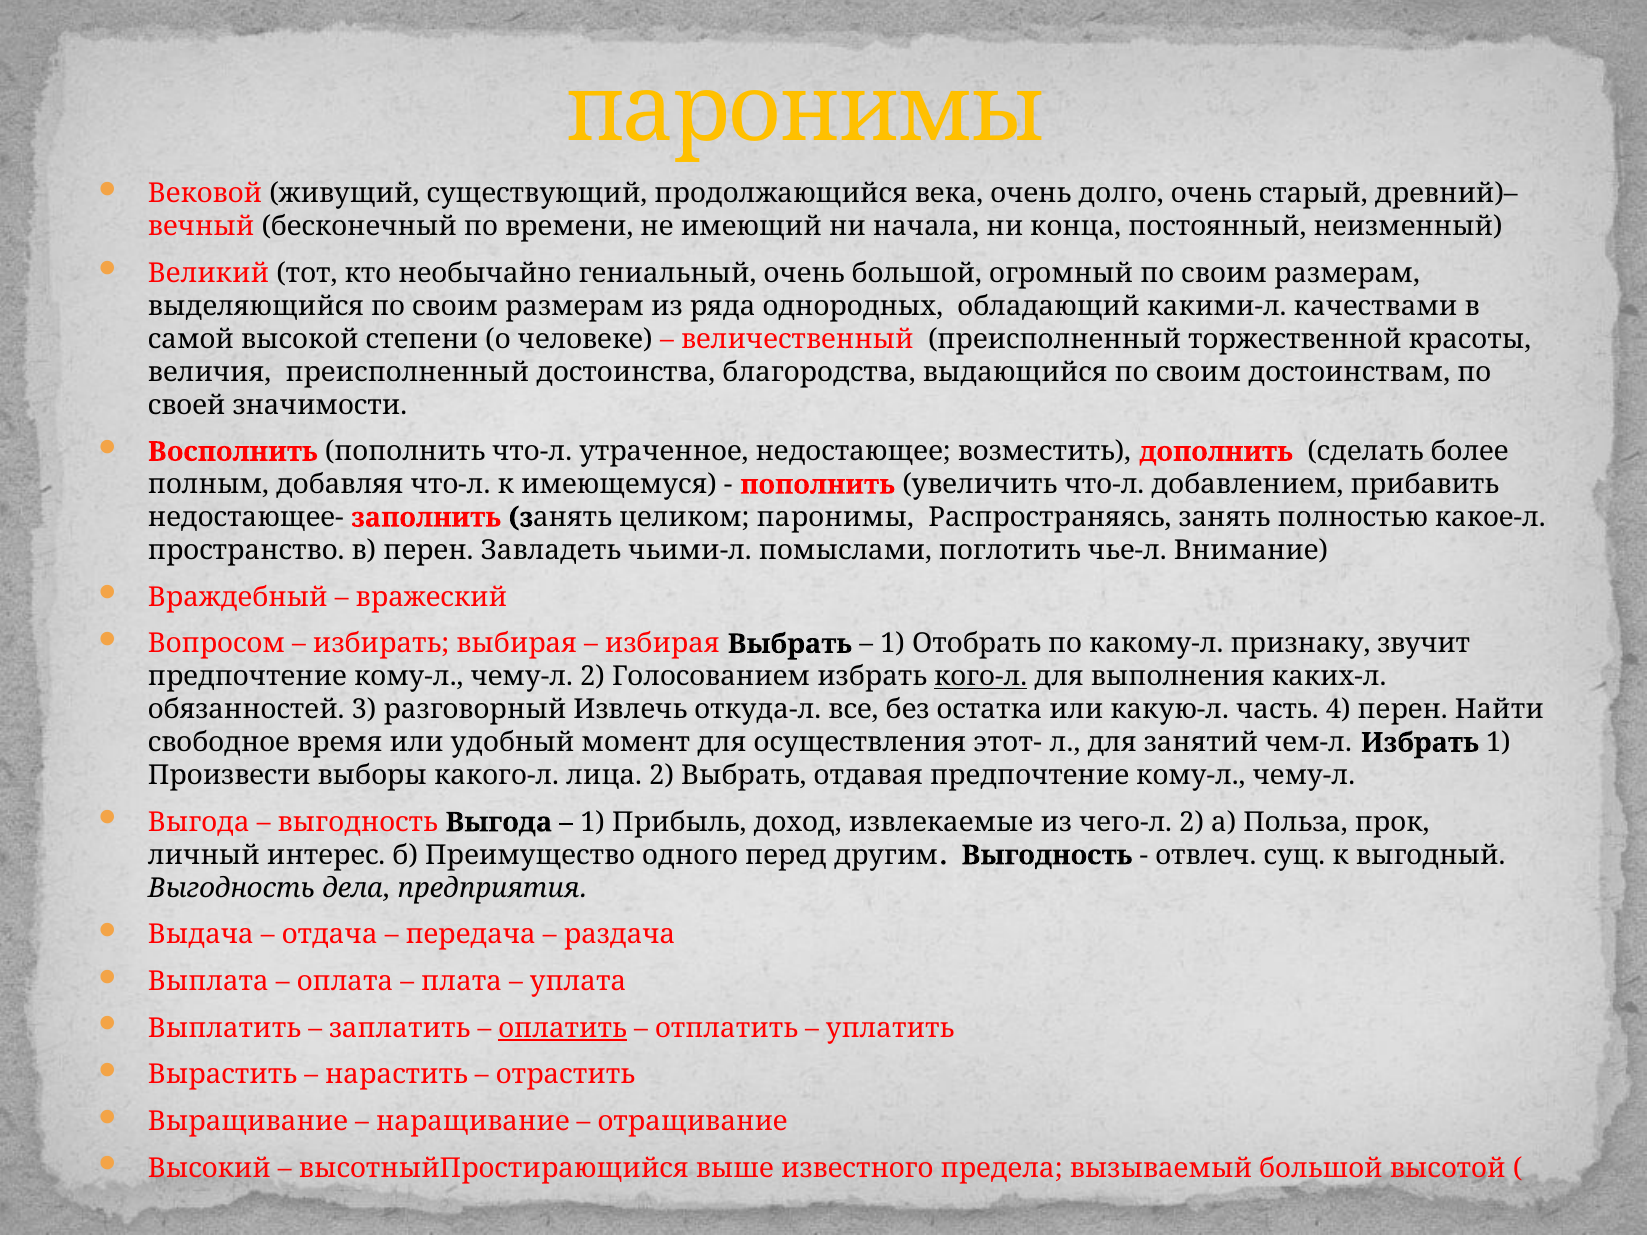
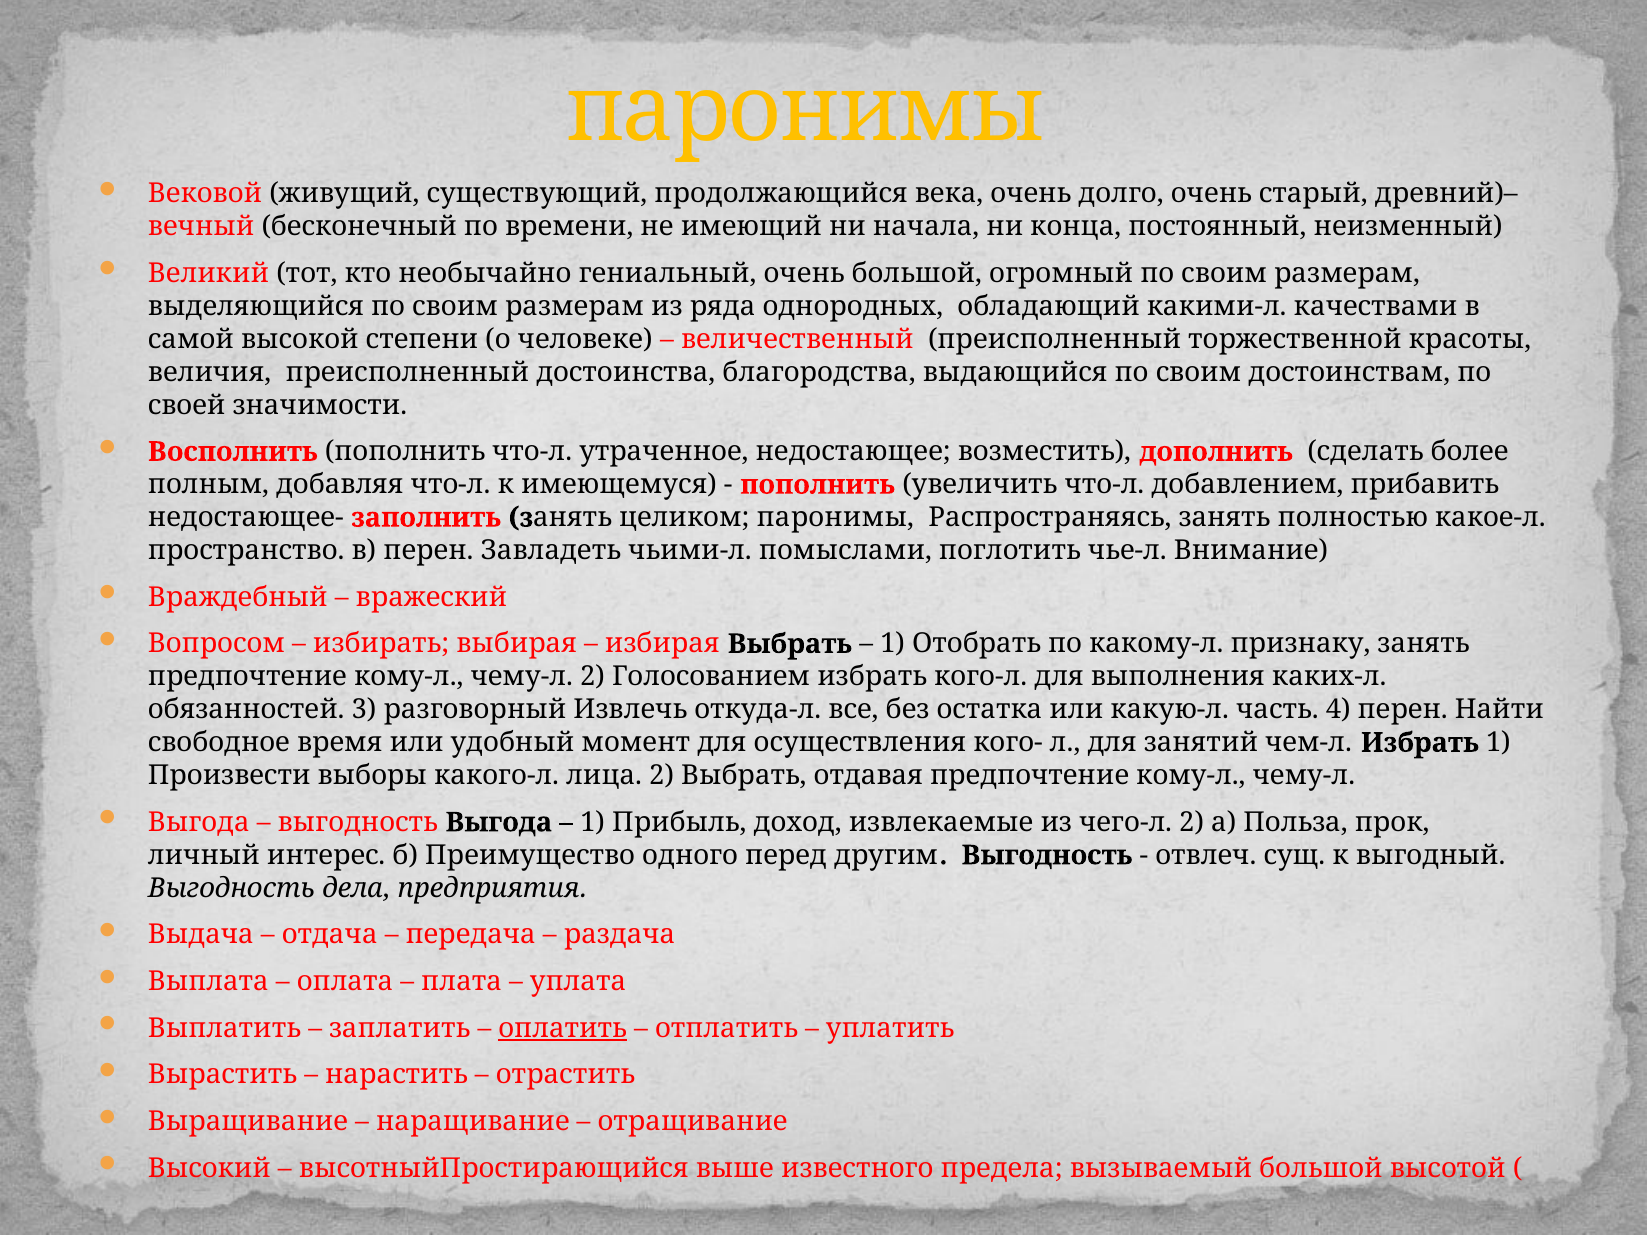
признаку звучит: звучит -> занять (1424, 644)
кого-л underline: present -> none (981, 677)
этот-: этот- -> кого- (1008, 743)
